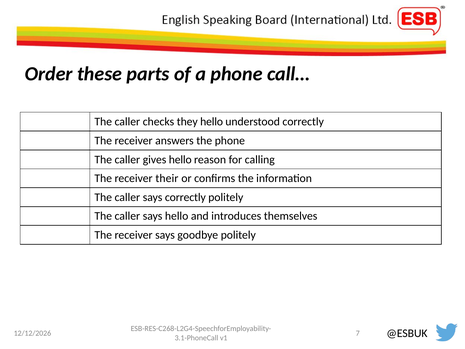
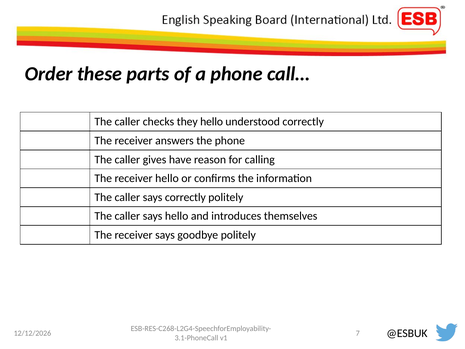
gives hello: hello -> have (180, 159)
receiver their: their -> hello (167, 178)
